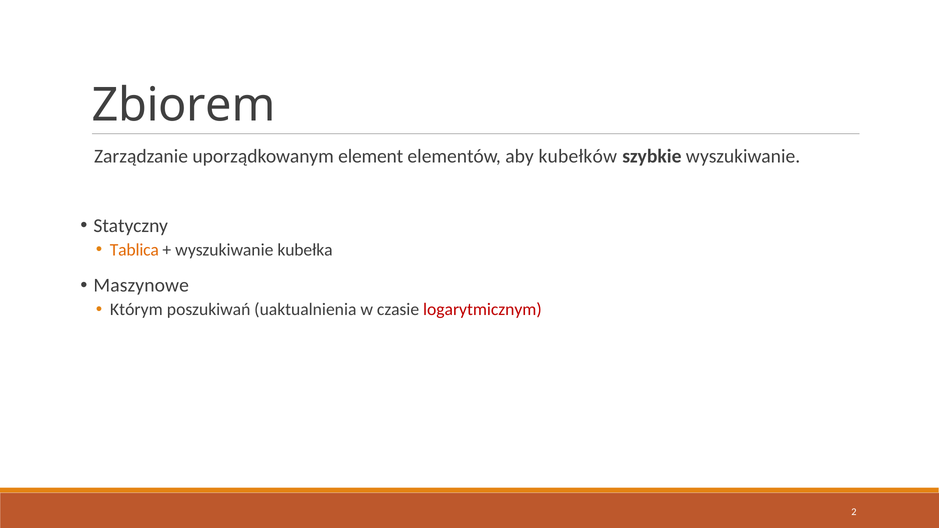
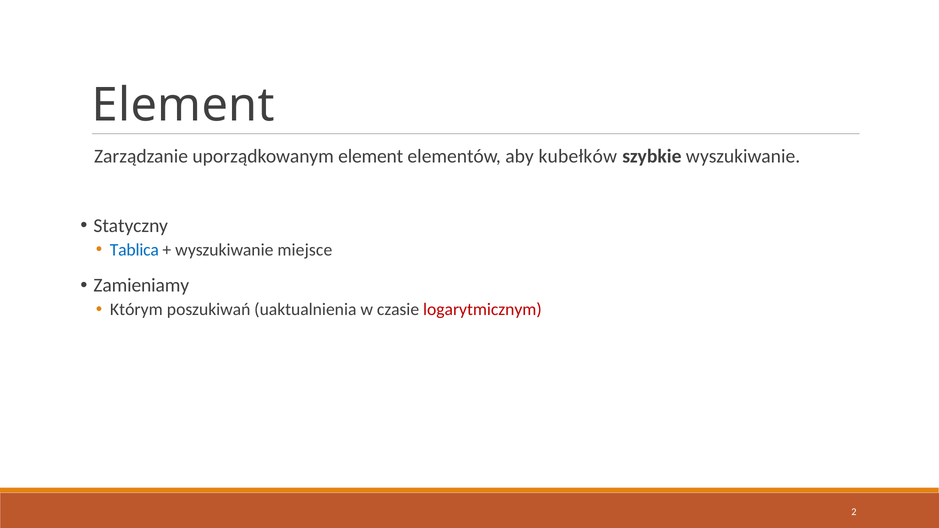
Zbiorem: Zbiorem -> Element (183, 105)
Tablica colour: orange -> blue (134, 250)
kubełka: kubełka -> miejsce (305, 250)
Maszynowe: Maszynowe -> Zamieniamy (141, 285)
